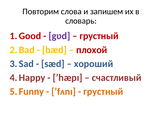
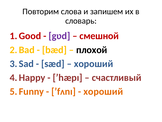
грустный: грустный -> смешной (99, 36)
плохой colour: red -> black (92, 50)
грустный: грустный -> хороший (103, 91)
